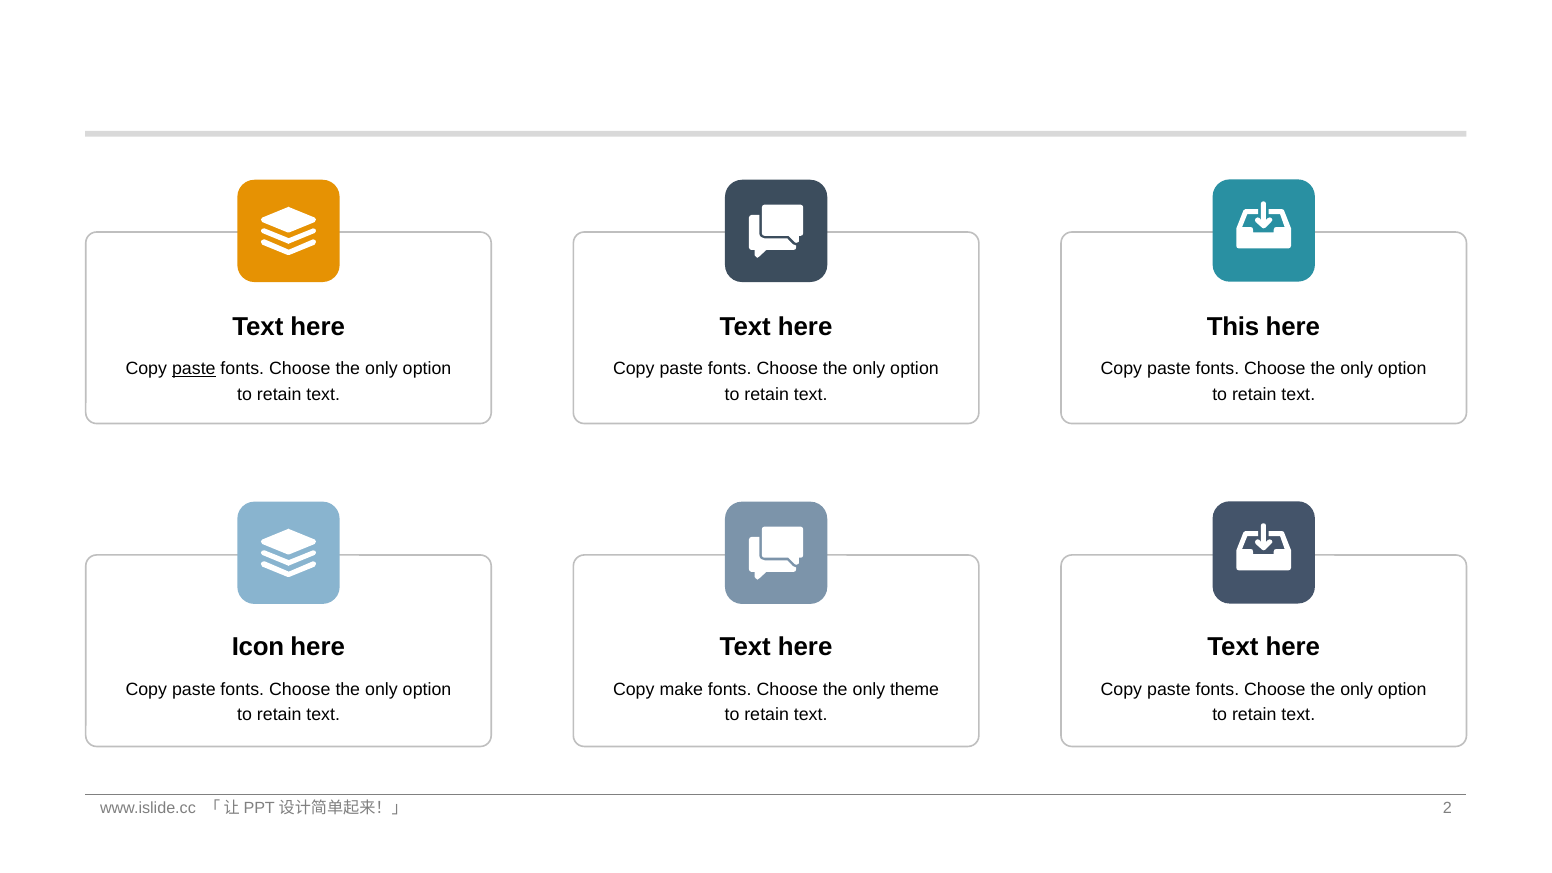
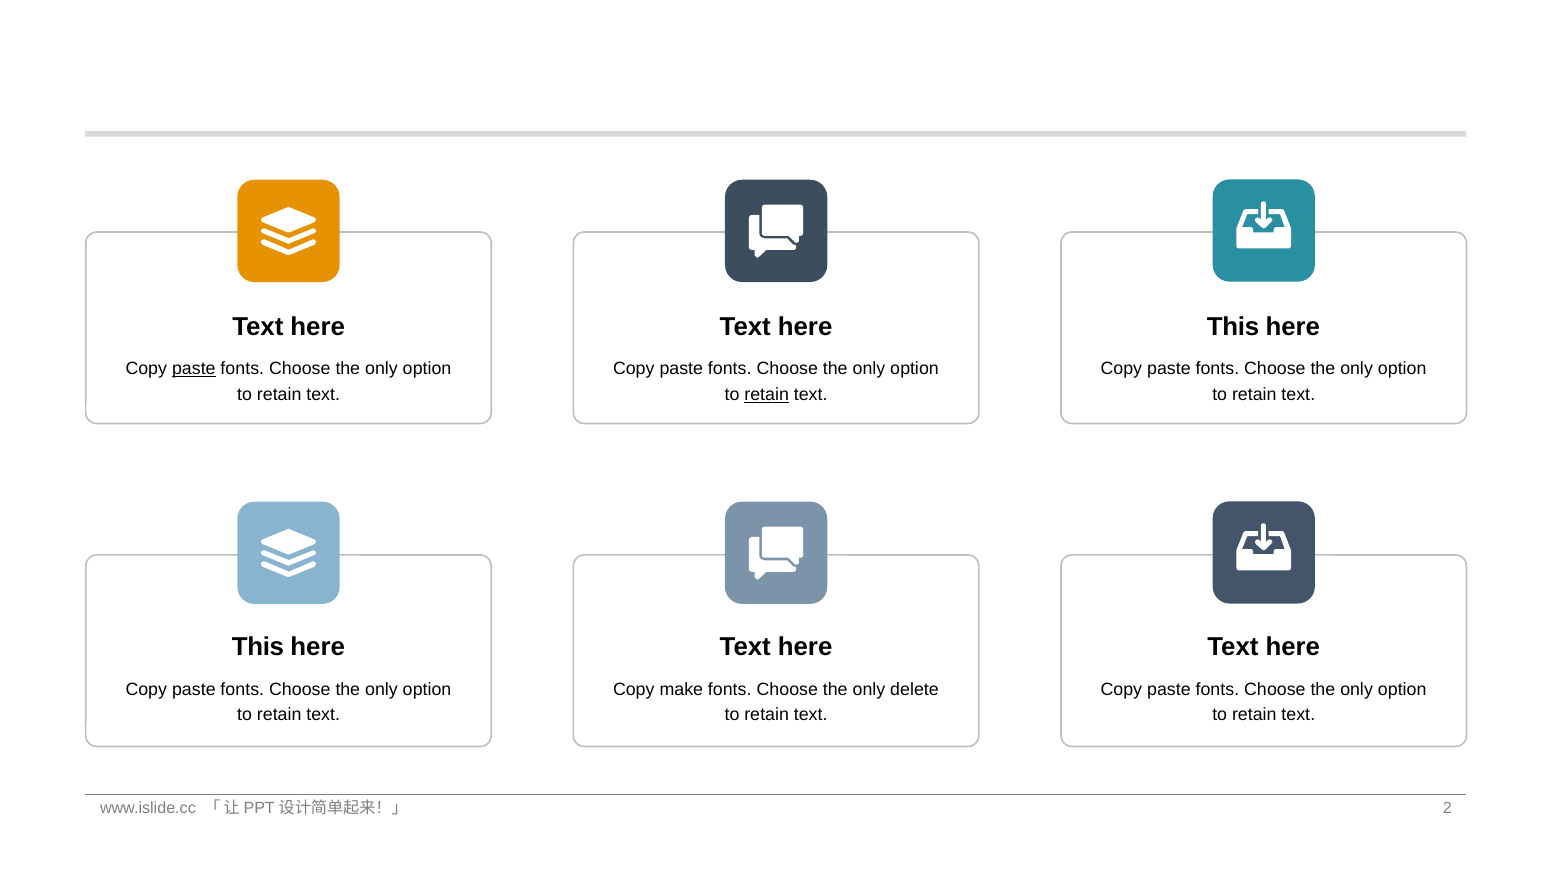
retain underline: none -> present (767, 395)
Icon: Icon -> This (258, 647)
theme: theme -> delete (914, 689)
